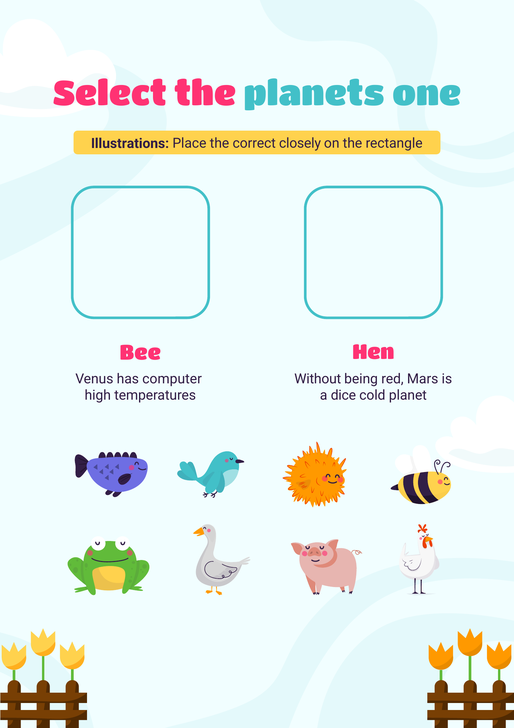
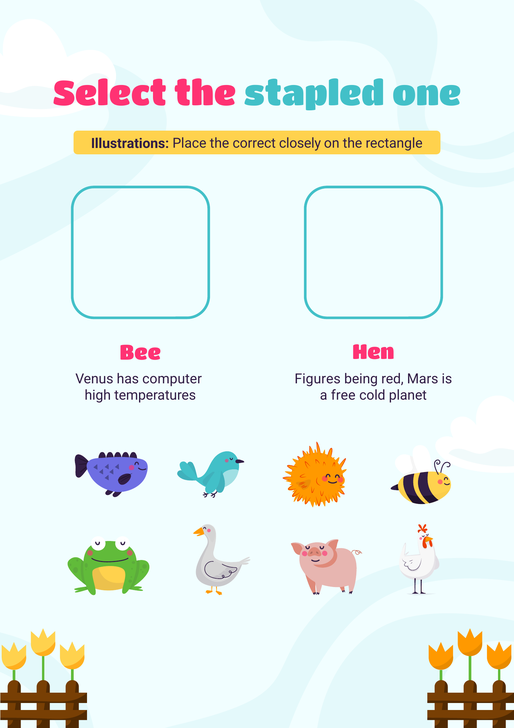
planets: planets -> stapled (314, 94)
Without: Without -> Figures (318, 378)
dice: dice -> free (343, 395)
